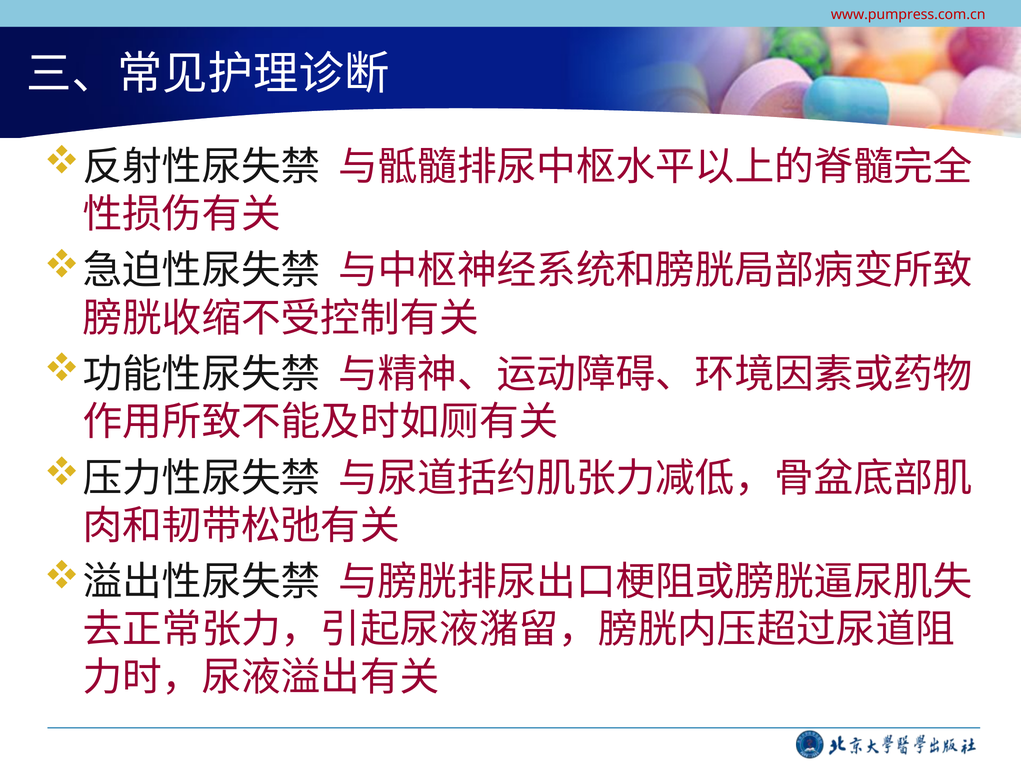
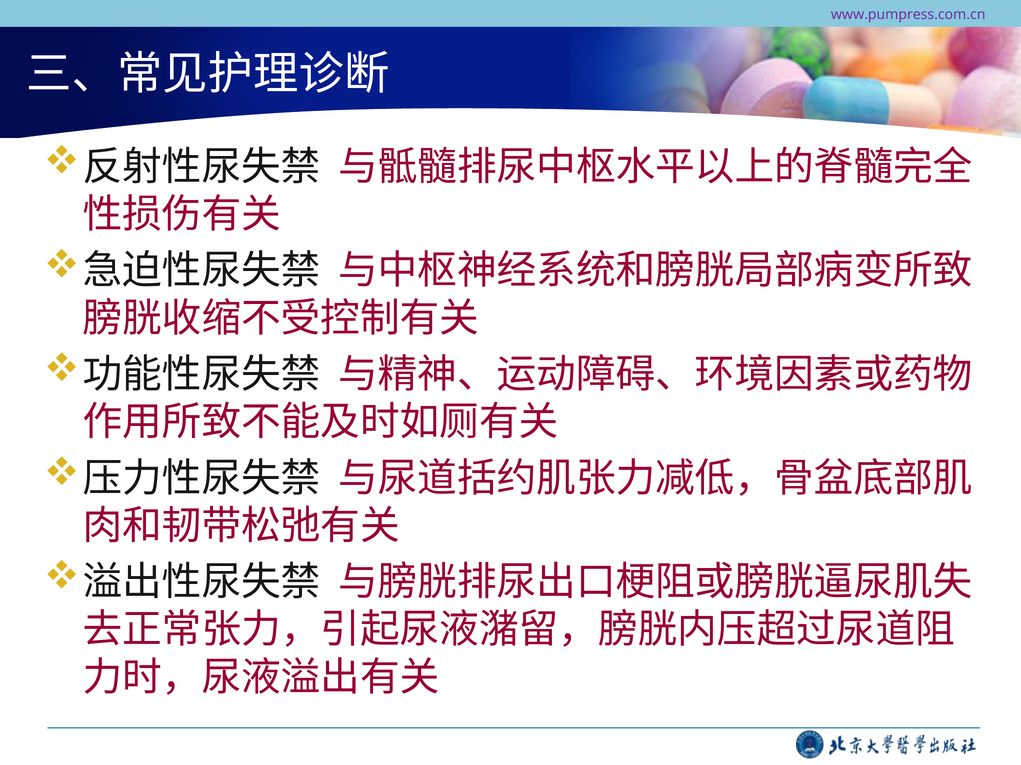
www.pumpress.com.cn colour: red -> purple (908, 15)
